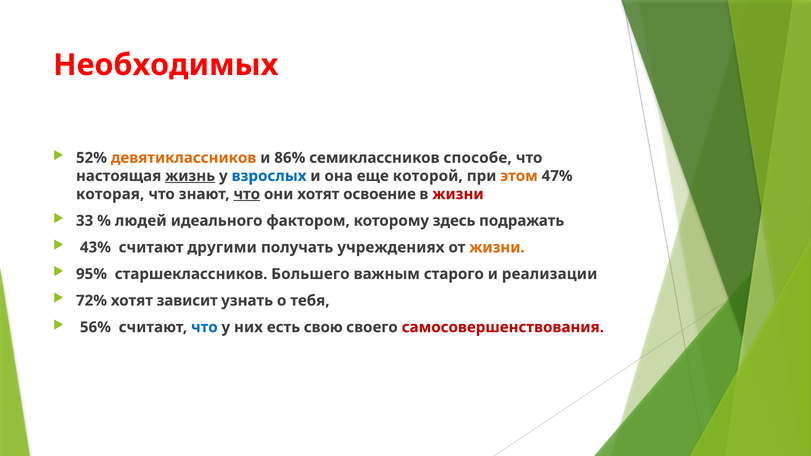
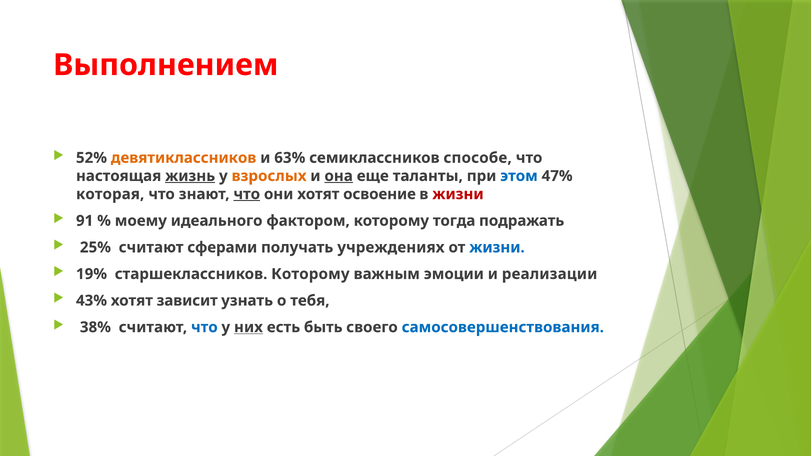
Необходимых: Необходимых -> Выполнением (166, 65)
86%: 86% -> 63% (290, 158)
взрослых colour: blue -> orange (269, 176)
она underline: none -> present (339, 176)
которой: которой -> таланты (428, 176)
этом colour: orange -> blue (519, 176)
33: 33 -> 91 (85, 221)
людей: людей -> моему (141, 221)
здесь: здесь -> тогда (454, 221)
43%: 43% -> 25% (95, 247)
другими: другими -> сферами (222, 247)
жизни colour: orange -> blue (497, 247)
95%: 95% -> 19% (91, 274)
старшеклассников Большего: Большего -> Которому (310, 274)
старого: старого -> эмоции (454, 274)
72%: 72% -> 43% (91, 301)
56%: 56% -> 38% (95, 327)
них underline: none -> present (248, 327)
свою: свою -> быть (323, 327)
самосовершенствования colour: red -> blue (503, 327)
